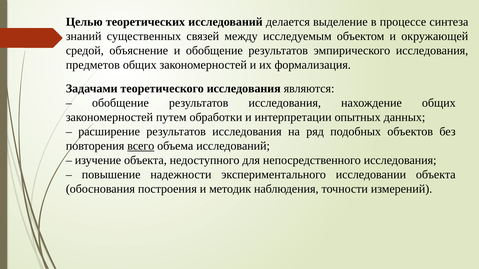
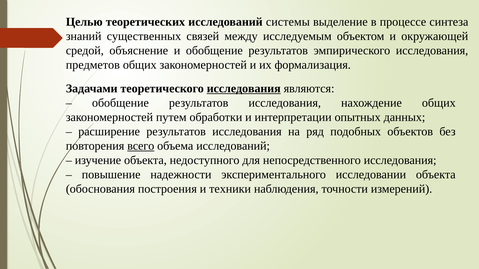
делается: делается -> системы (288, 22)
исследования underline: none -> present (244, 89)
методик: методик -> техники (230, 189)
